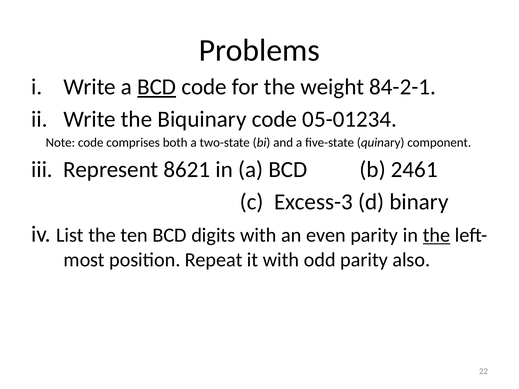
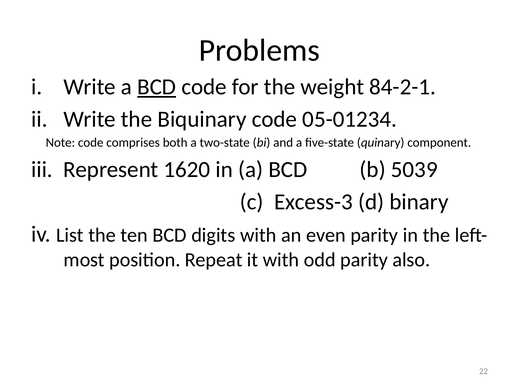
8621: 8621 -> 1620 (187, 170)
2461: 2461 -> 5039 (414, 170)
the underline: present -> none (437, 235)
